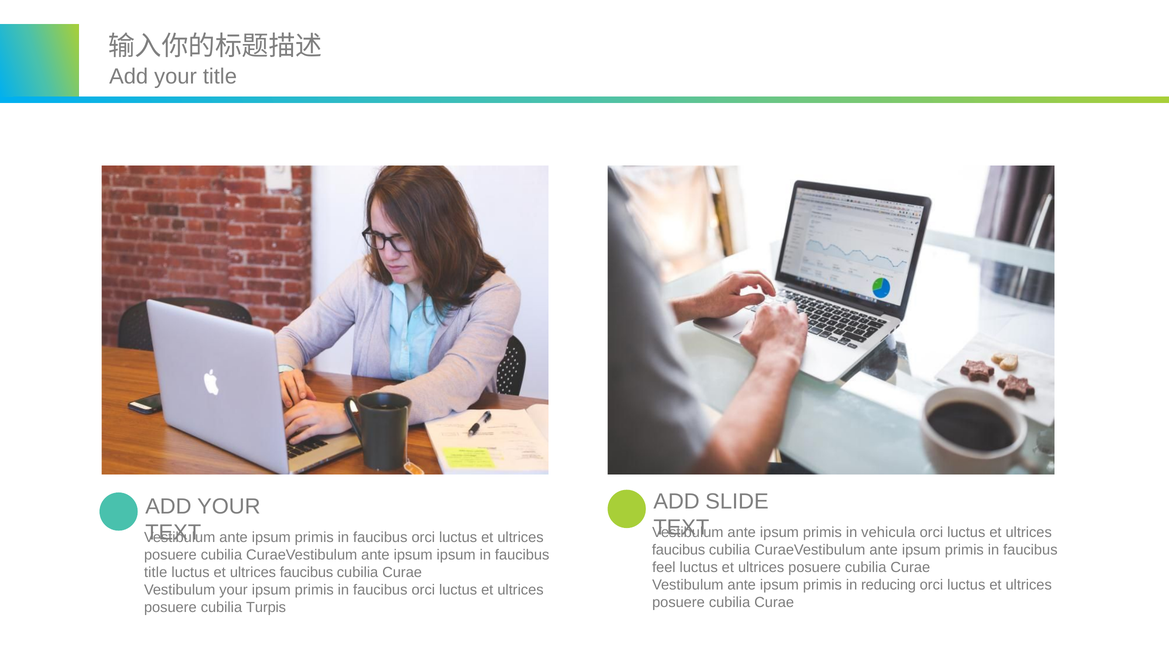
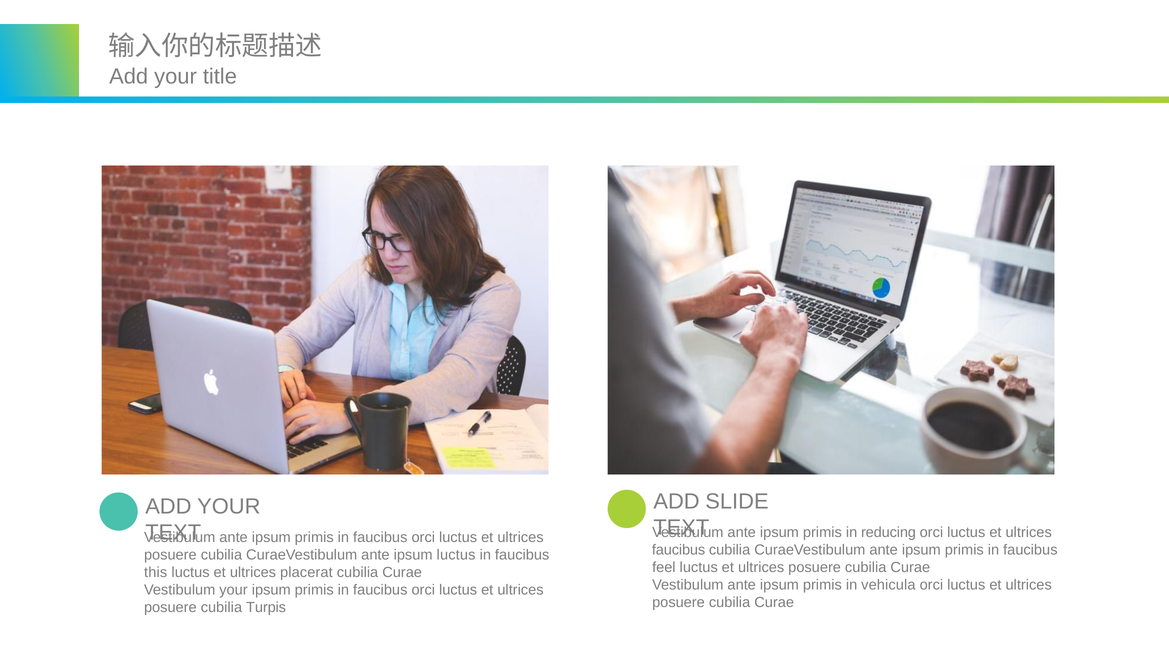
vehicula: vehicula -> reducing (888, 532)
ipsum ipsum: ipsum -> luctus (456, 555)
title: title -> this (156, 572)
faucibus: faucibus -> placerat (306, 572)
reducing: reducing -> vehicula (888, 585)
